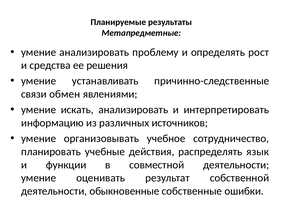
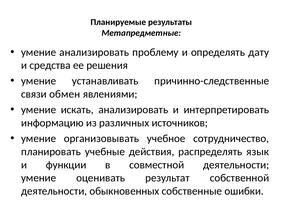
рост: рост -> дату (259, 52)
обыкновенные: обыкновенные -> обыкновенных (124, 192)
